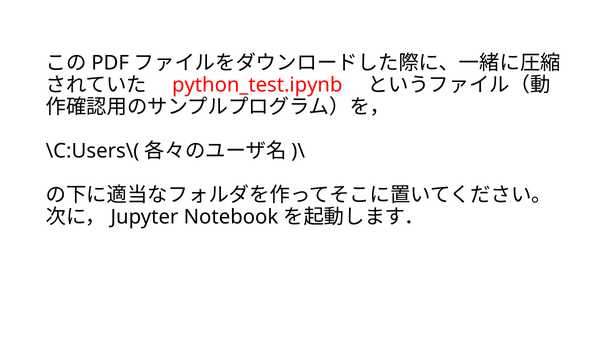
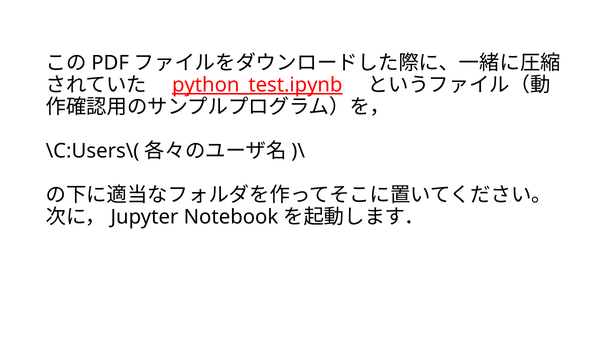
python_test.ipynb underline: none -> present (257, 85)
